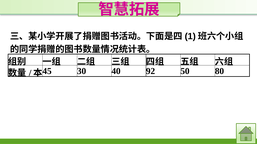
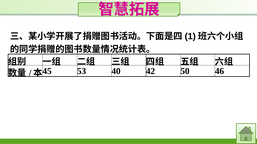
30: 30 -> 53 (82, 71)
92: 92 -> 42 (151, 71)
80: 80 -> 46 (219, 71)
